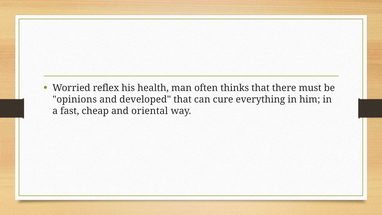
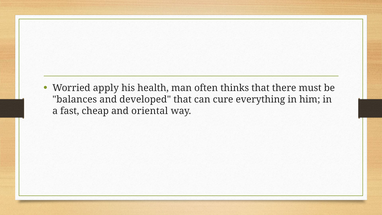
reflex: reflex -> apply (106, 88)
opinions: opinions -> balances (75, 99)
